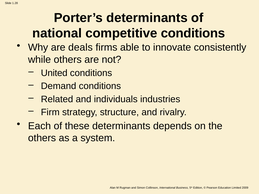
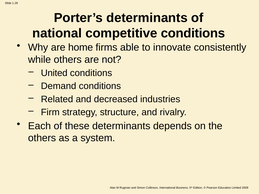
deals: deals -> home (81, 48)
individuals: individuals -> decreased (116, 99)
